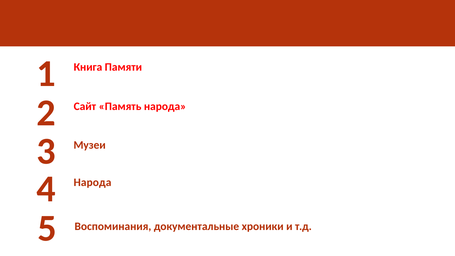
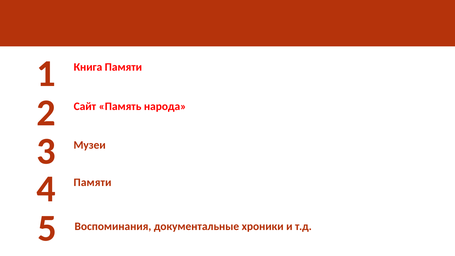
4 Народа: Народа -> Памяти (93, 183)
